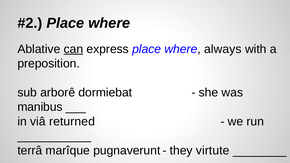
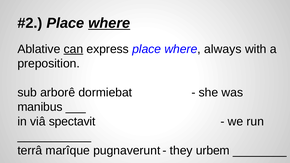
where underline: none -> present (109, 23)
returned: returned -> spectavit (72, 122)
virtute: virtute -> urbem (213, 151)
